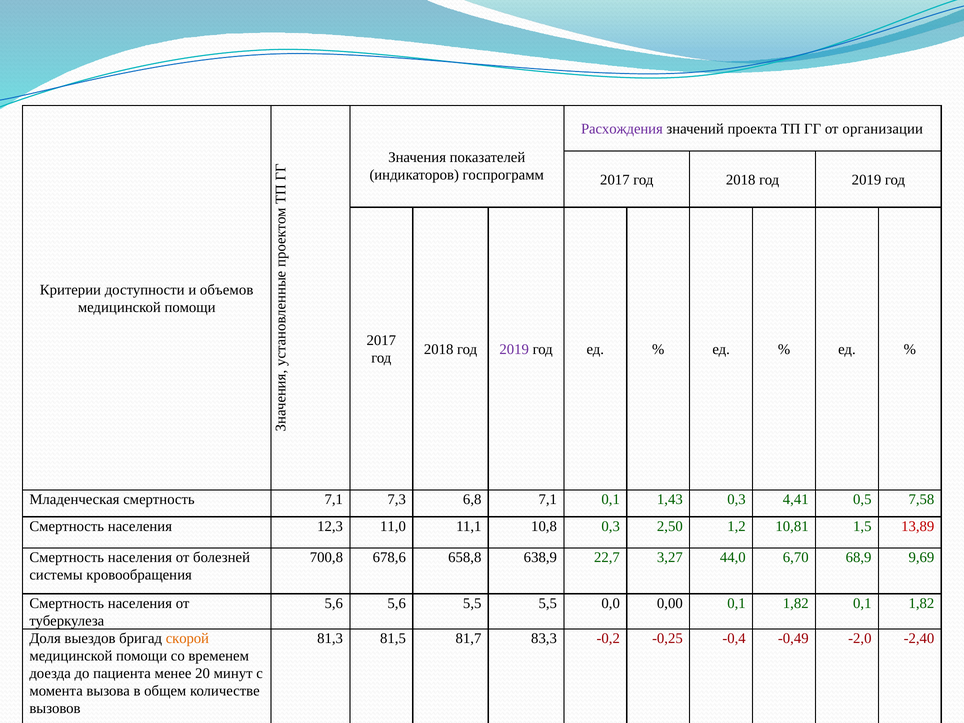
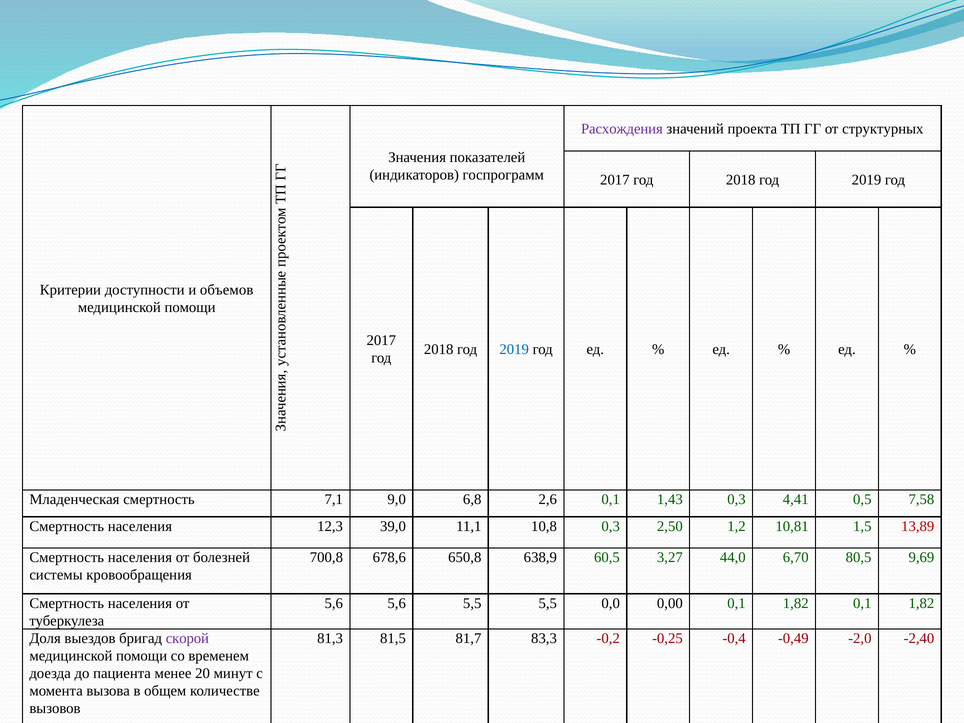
организации: организации -> структурных (883, 129)
2019 colour: purple -> blue (514, 349)
7,3: 7,3 -> 9,0 (397, 500)
6,8 7,1: 7,1 -> 2,6 (548, 500)
11,0: 11,0 -> 39,0 (393, 526)
658,8: 658,8 -> 650,8 (465, 558)
22,7: 22,7 -> 60,5 (607, 558)
68,9: 68,9 -> 80,5 (859, 558)
скорой colour: orange -> purple (187, 638)
